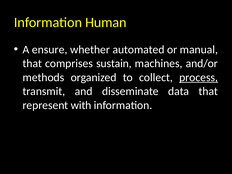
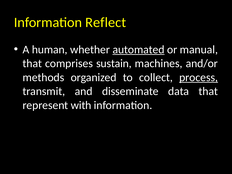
Human: Human -> Reflect (106, 22)
ensure: ensure -> human (50, 50)
automated underline: none -> present (139, 50)
